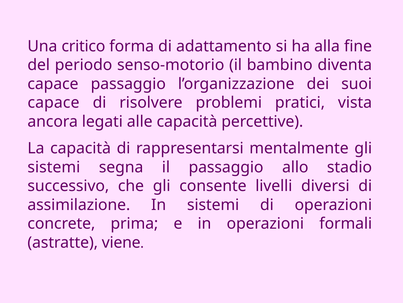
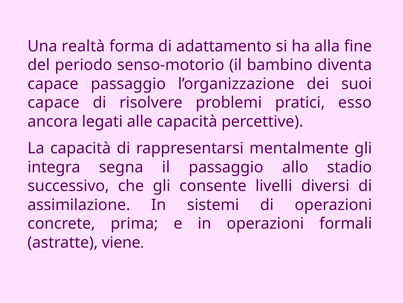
critico: critico -> realtà (83, 46)
vista: vista -> esso (355, 103)
sistemi: sistemi -> integra (54, 167)
